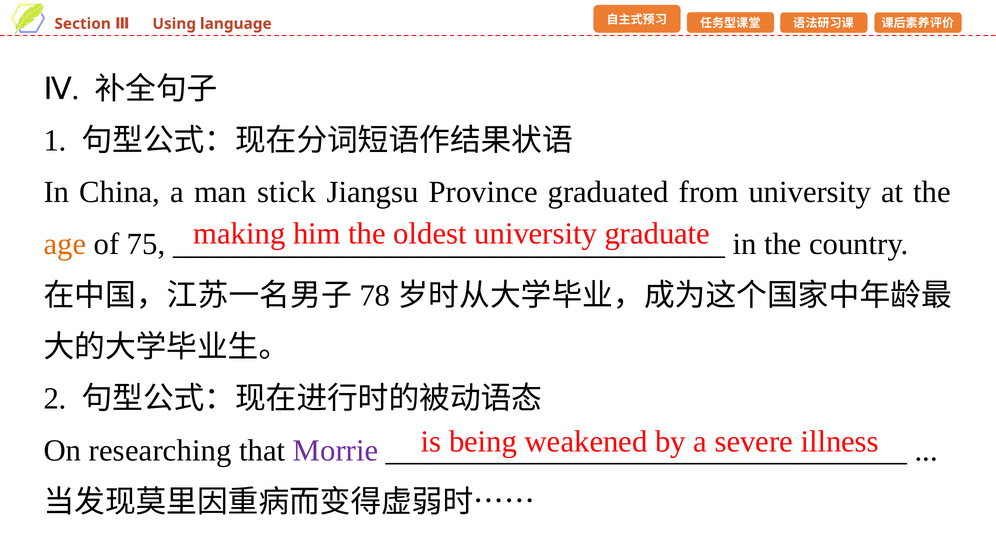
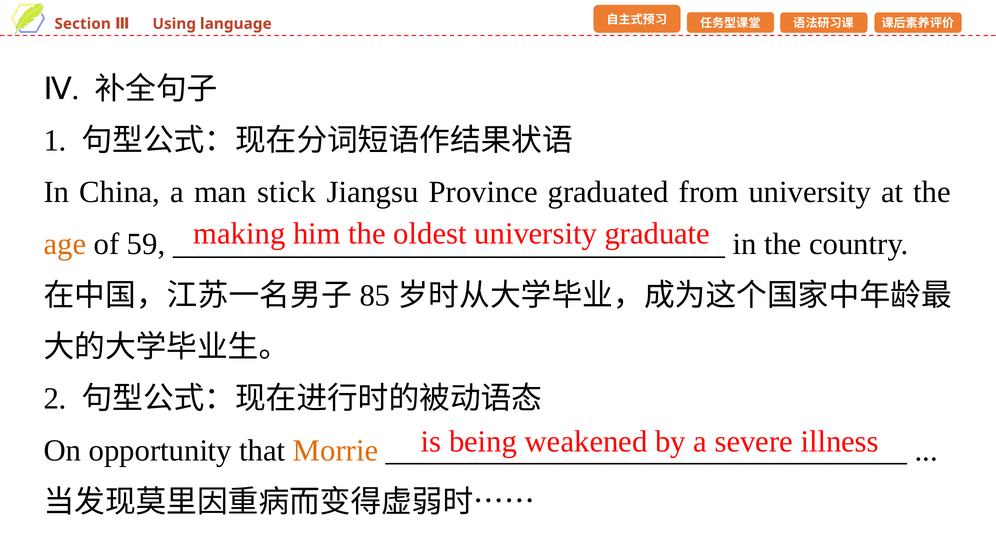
75: 75 -> 59 (146, 244)
78: 78 -> 85 (375, 296)
researching: researching -> opportunity (160, 451)
Morrie colour: purple -> orange (336, 451)
